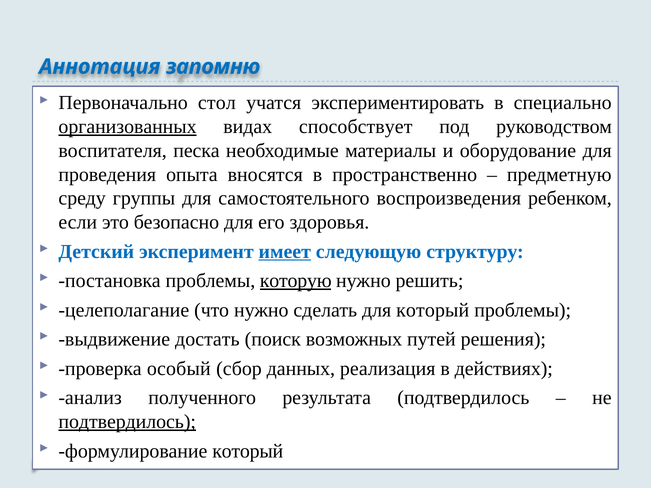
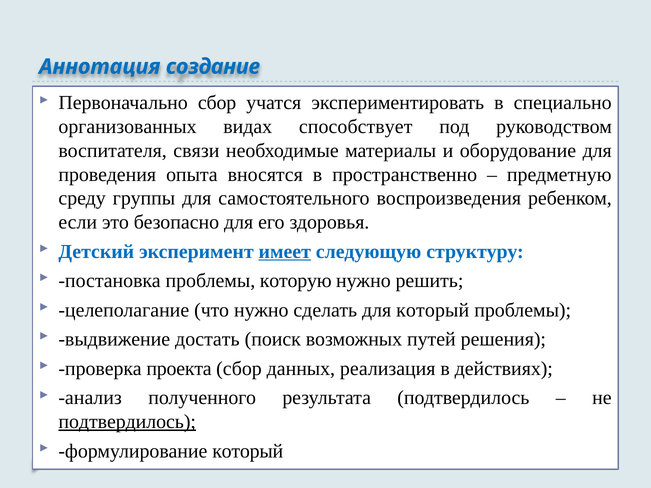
запомню: запомню -> создание (213, 67)
Первоначально стол: стол -> сбор (217, 103)
организованных underline: present -> none (128, 127)
песка: песка -> связи (196, 151)
которую underline: present -> none (296, 281)
особый: особый -> проекта (179, 369)
